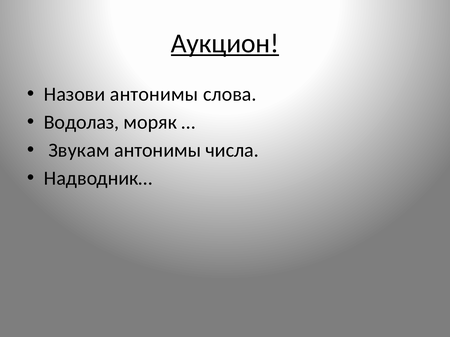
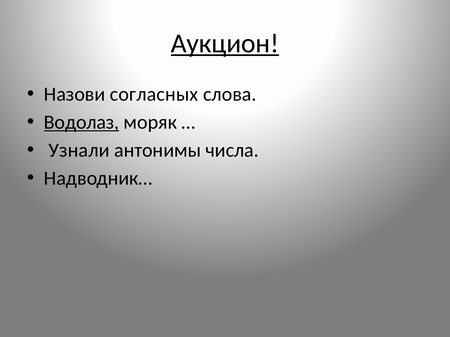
Назови антонимы: антонимы -> согласных (154, 94)
Водолаз underline: none -> present (82, 122)
Звукам: Звукам -> Узнали (79, 150)
